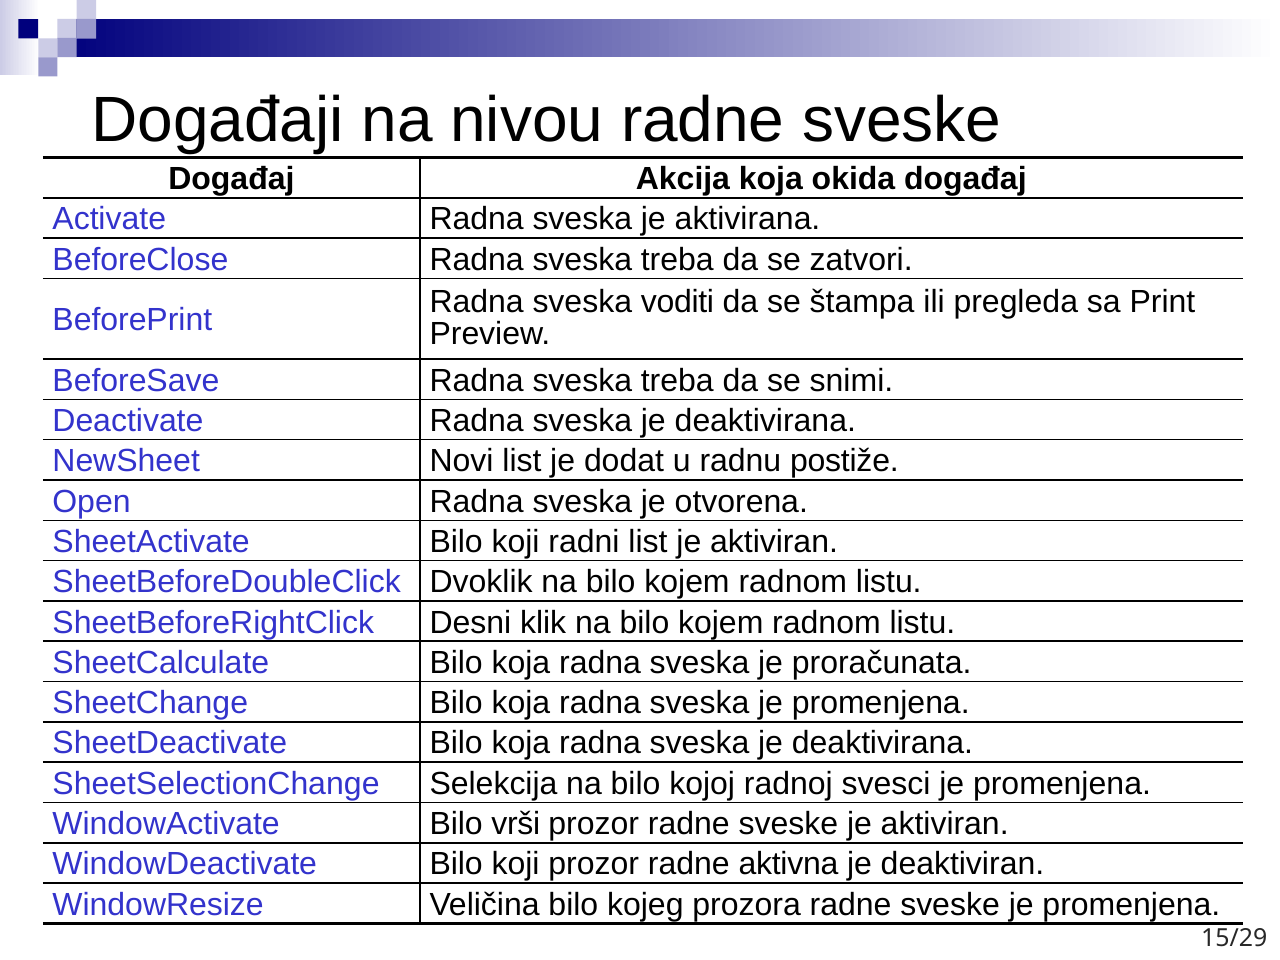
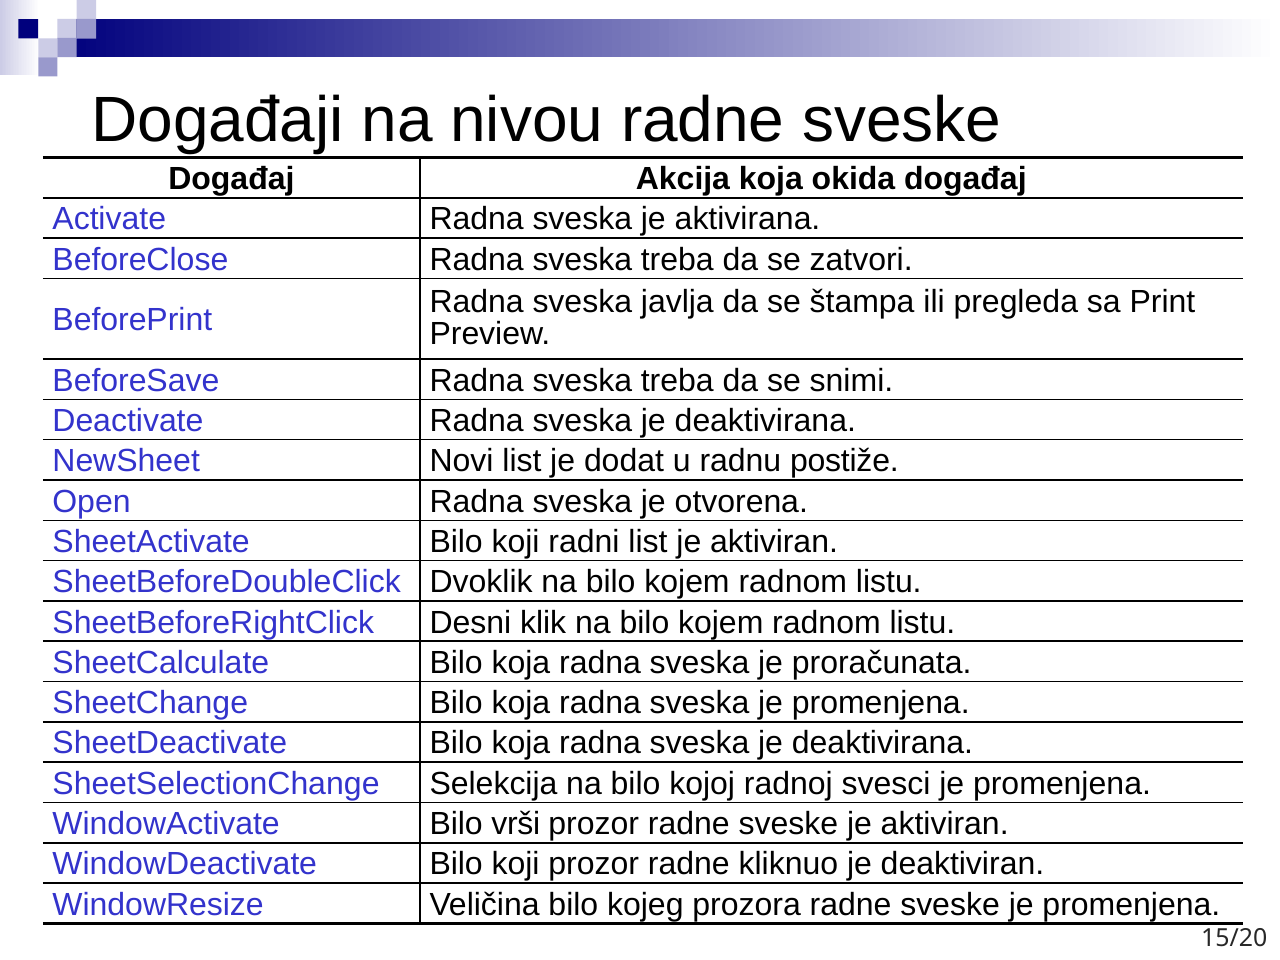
voditi: voditi -> javlja (677, 302)
aktivna: aktivna -> kliknuo (788, 864)
15/29: 15/29 -> 15/20 (1234, 939)
